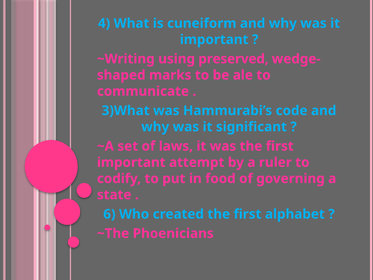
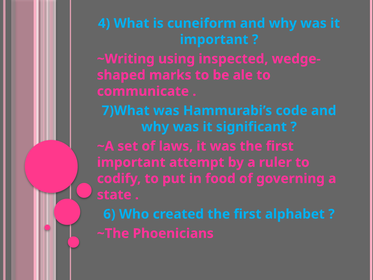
preserved: preserved -> inspected (233, 59)
3)What: 3)What -> 7)What (126, 111)
